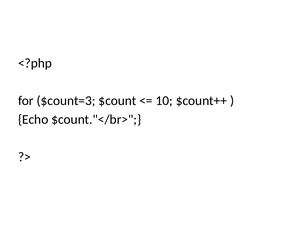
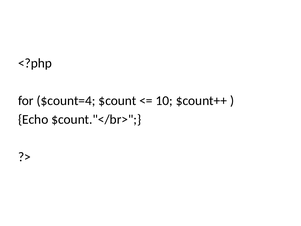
$count=3: $count=3 -> $count=4 (66, 101)
